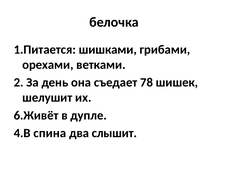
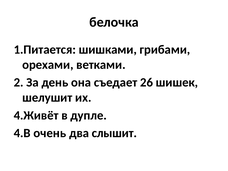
78: 78 -> 26 (147, 82)
6.Живёт: 6.Живёт -> 4.Живёт (36, 115)
спина: спина -> очень (50, 133)
